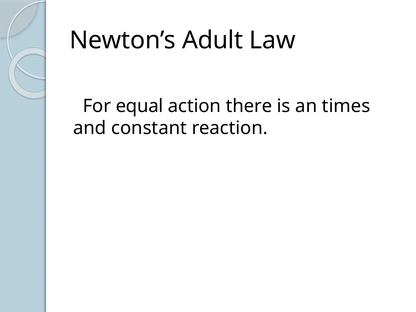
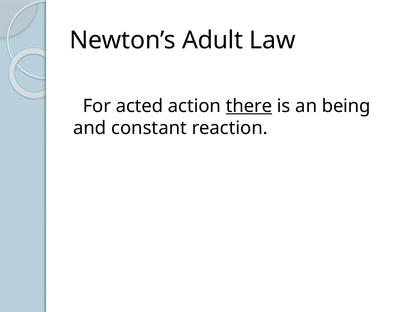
equal: equal -> acted (140, 106)
there underline: none -> present (249, 106)
times: times -> being (346, 106)
